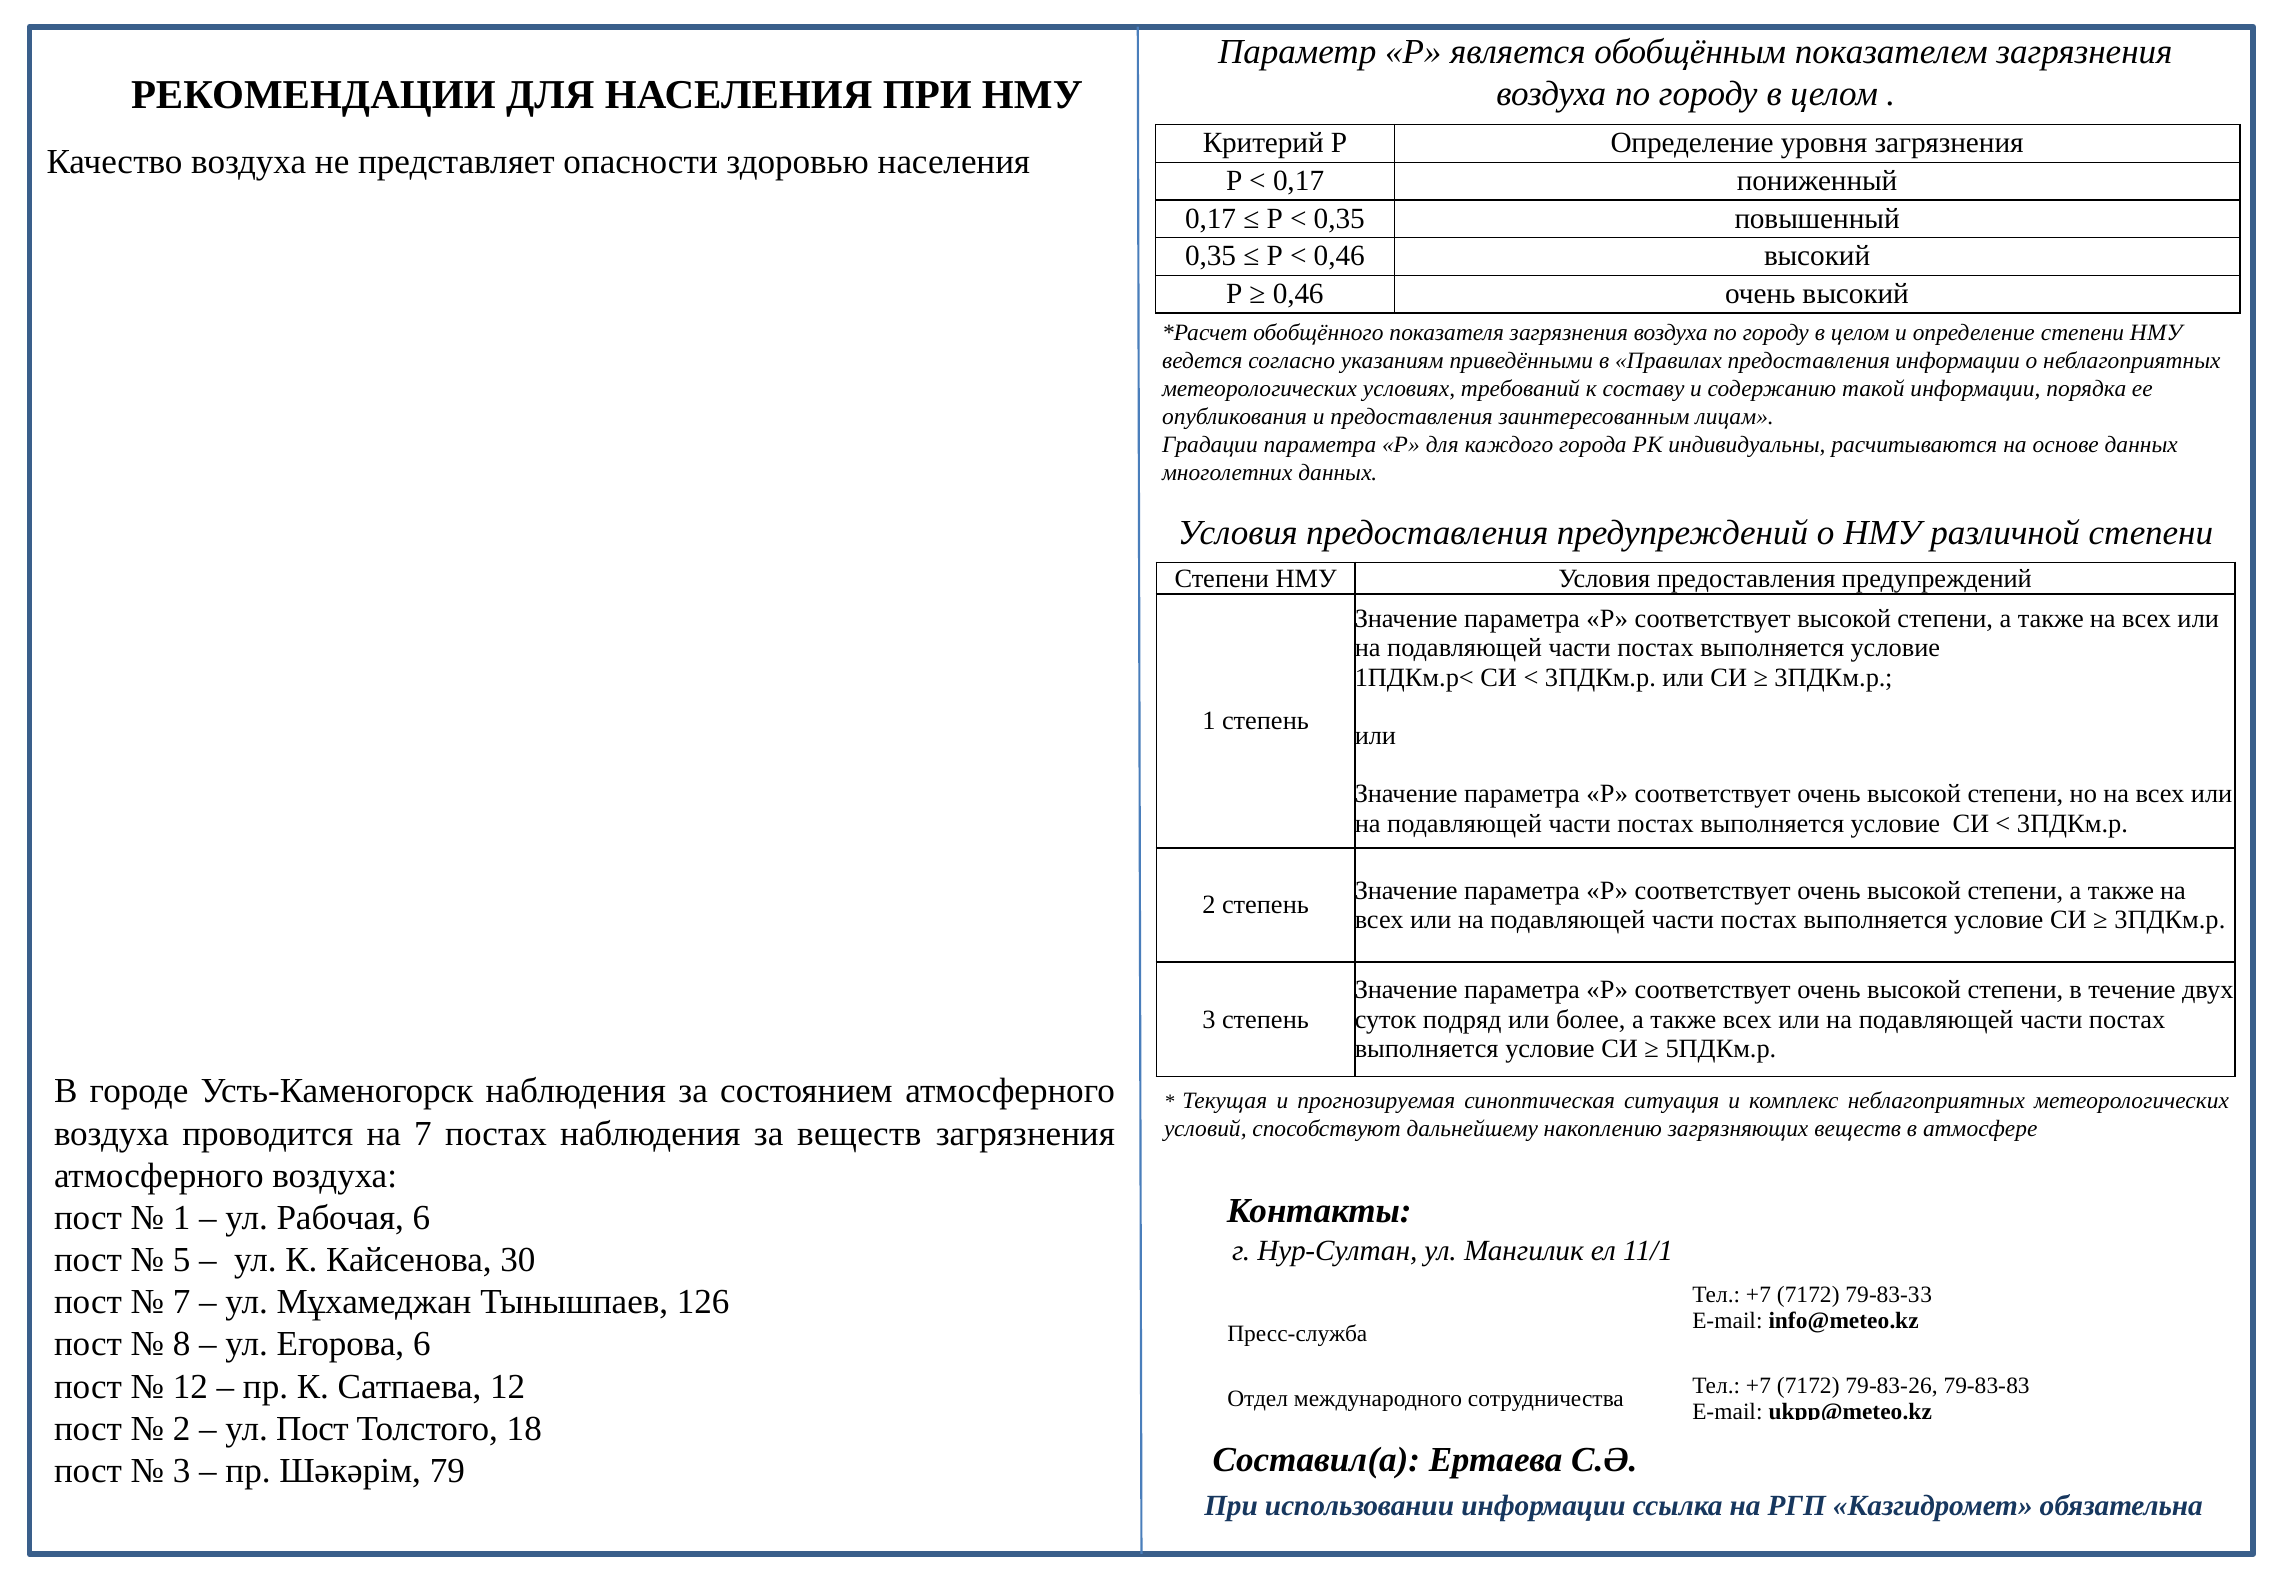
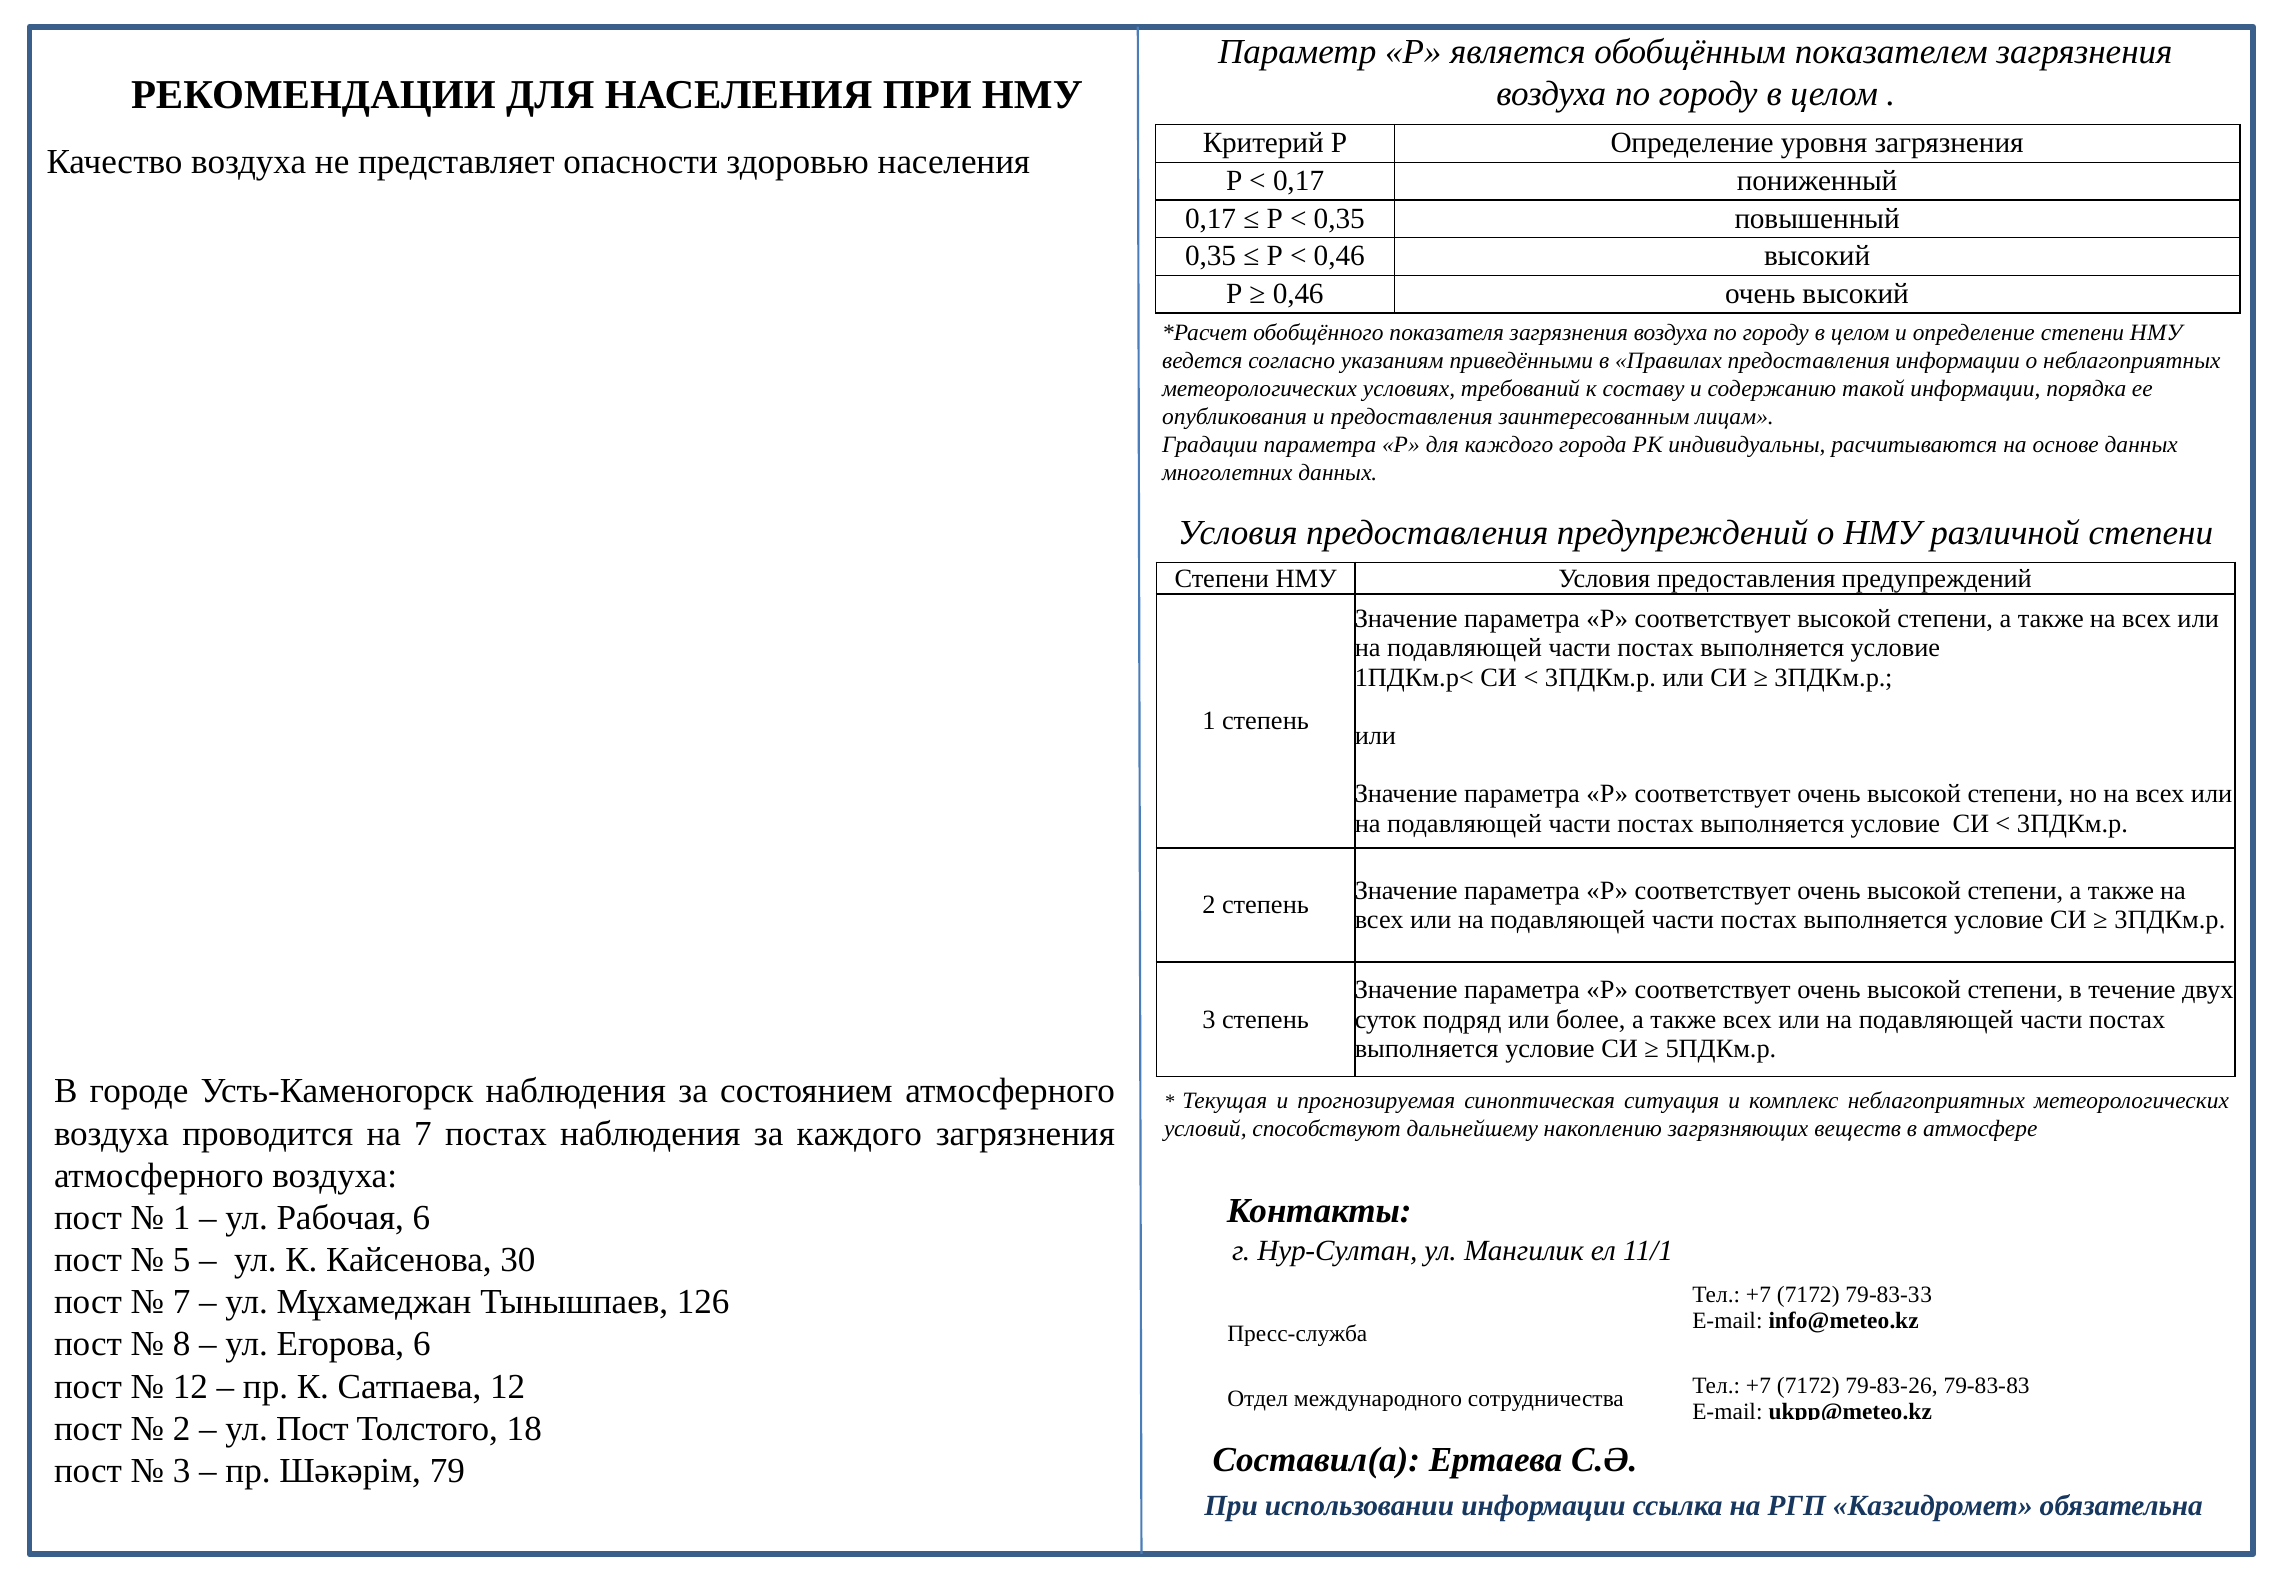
за веществ: веществ -> каждого (859, 1133)
